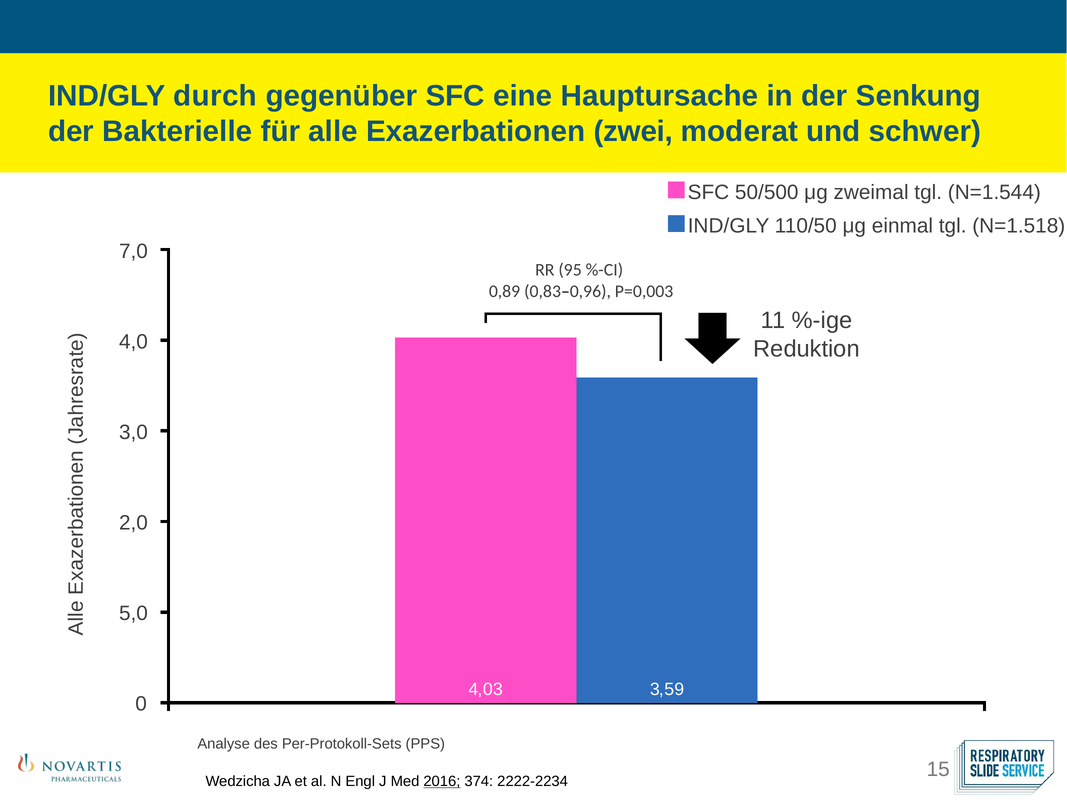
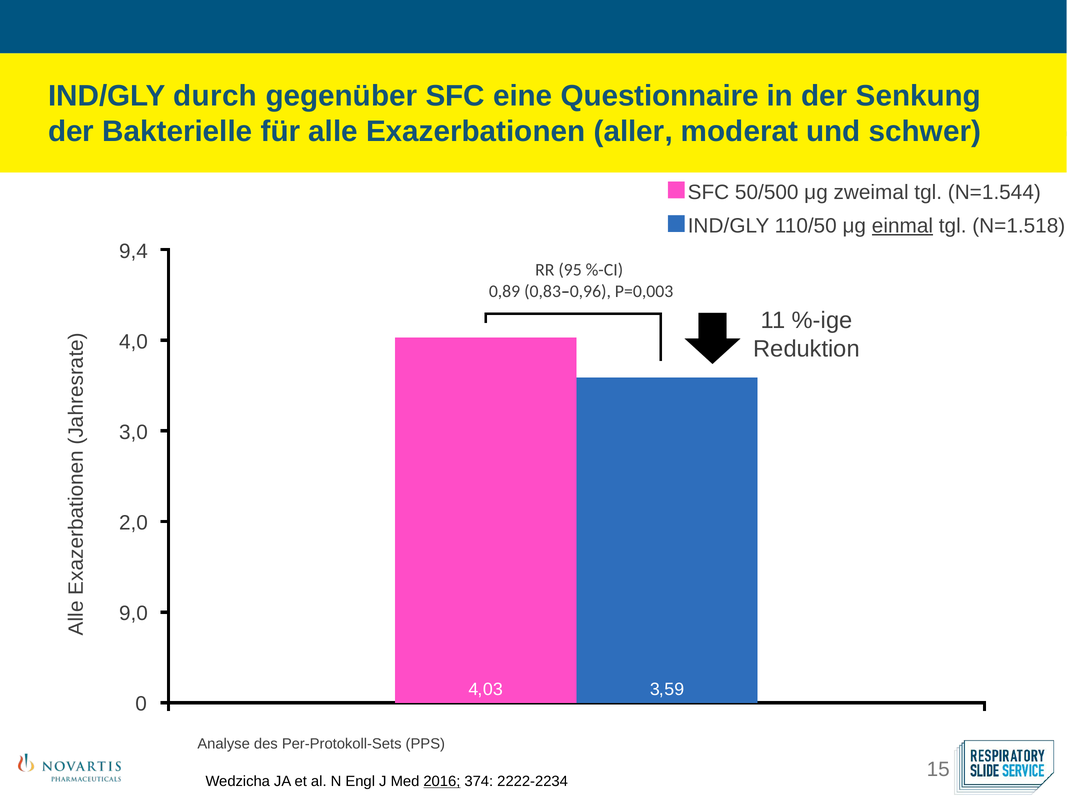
Hauptursache: Hauptursache -> Questionnaire (660, 96)
zwei: zwei -> aller (633, 132)
einmal underline: none -> present (902, 226)
7,0: 7,0 -> 9,4 (133, 252)
5,0: 5,0 -> 9,0 (133, 614)
